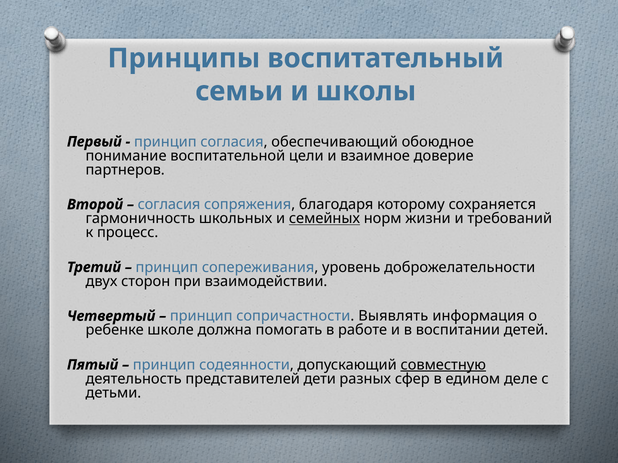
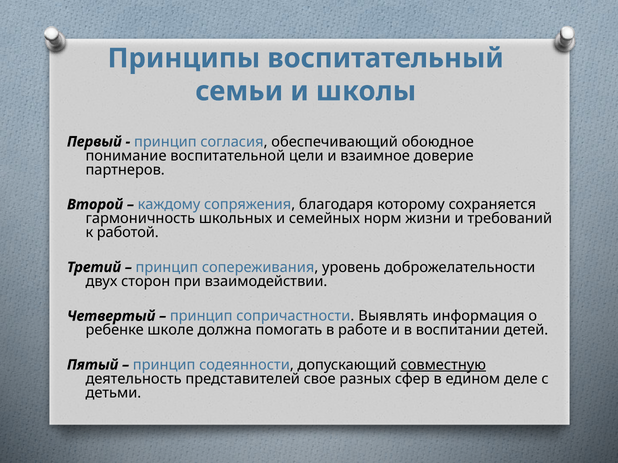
согласия: согласия -> каждому (169, 205)
семейных underline: present -> none (324, 219)
процесс: процесс -> работой (128, 233)
дети: дети -> свое (320, 379)
